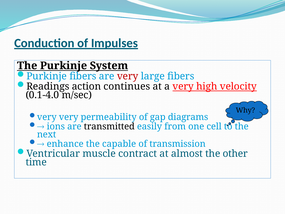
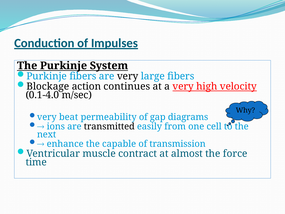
very colour: red -> black (128, 76)
Readings: Readings -> Blockage (48, 86)
very very: very -> beat (69, 117)
other: other -> force (235, 153)
